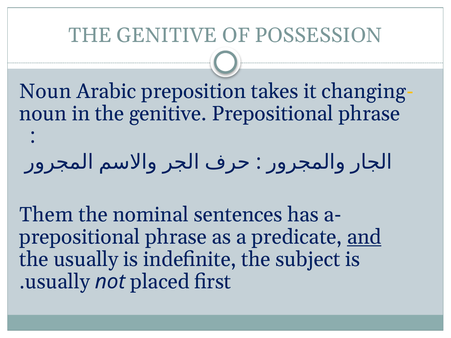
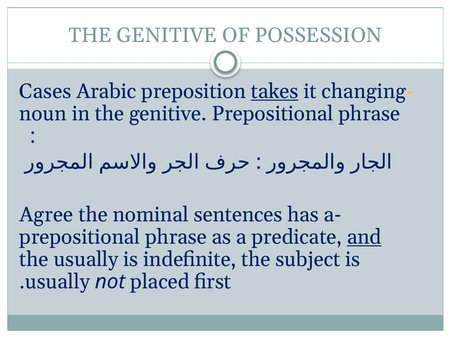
Noun: Noun -> Cases (45, 91)
takes underline: none -> present (275, 91)
Them: Them -> Agree (46, 215)
